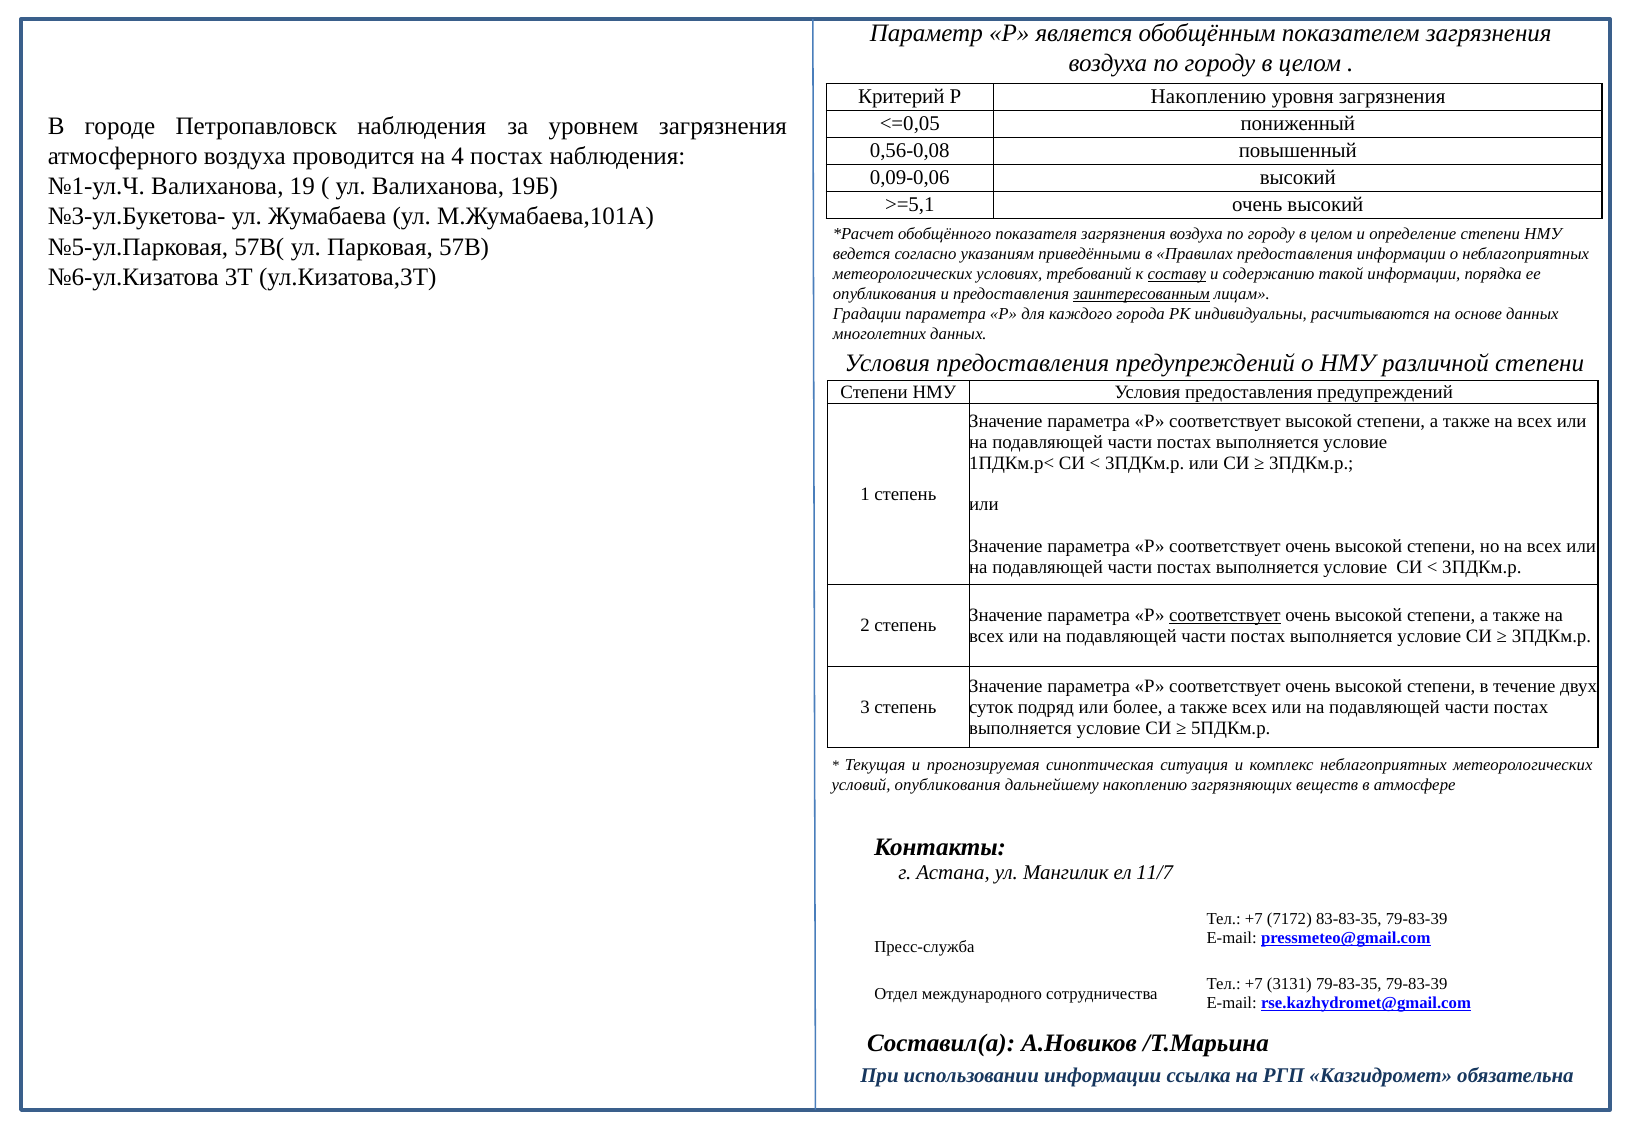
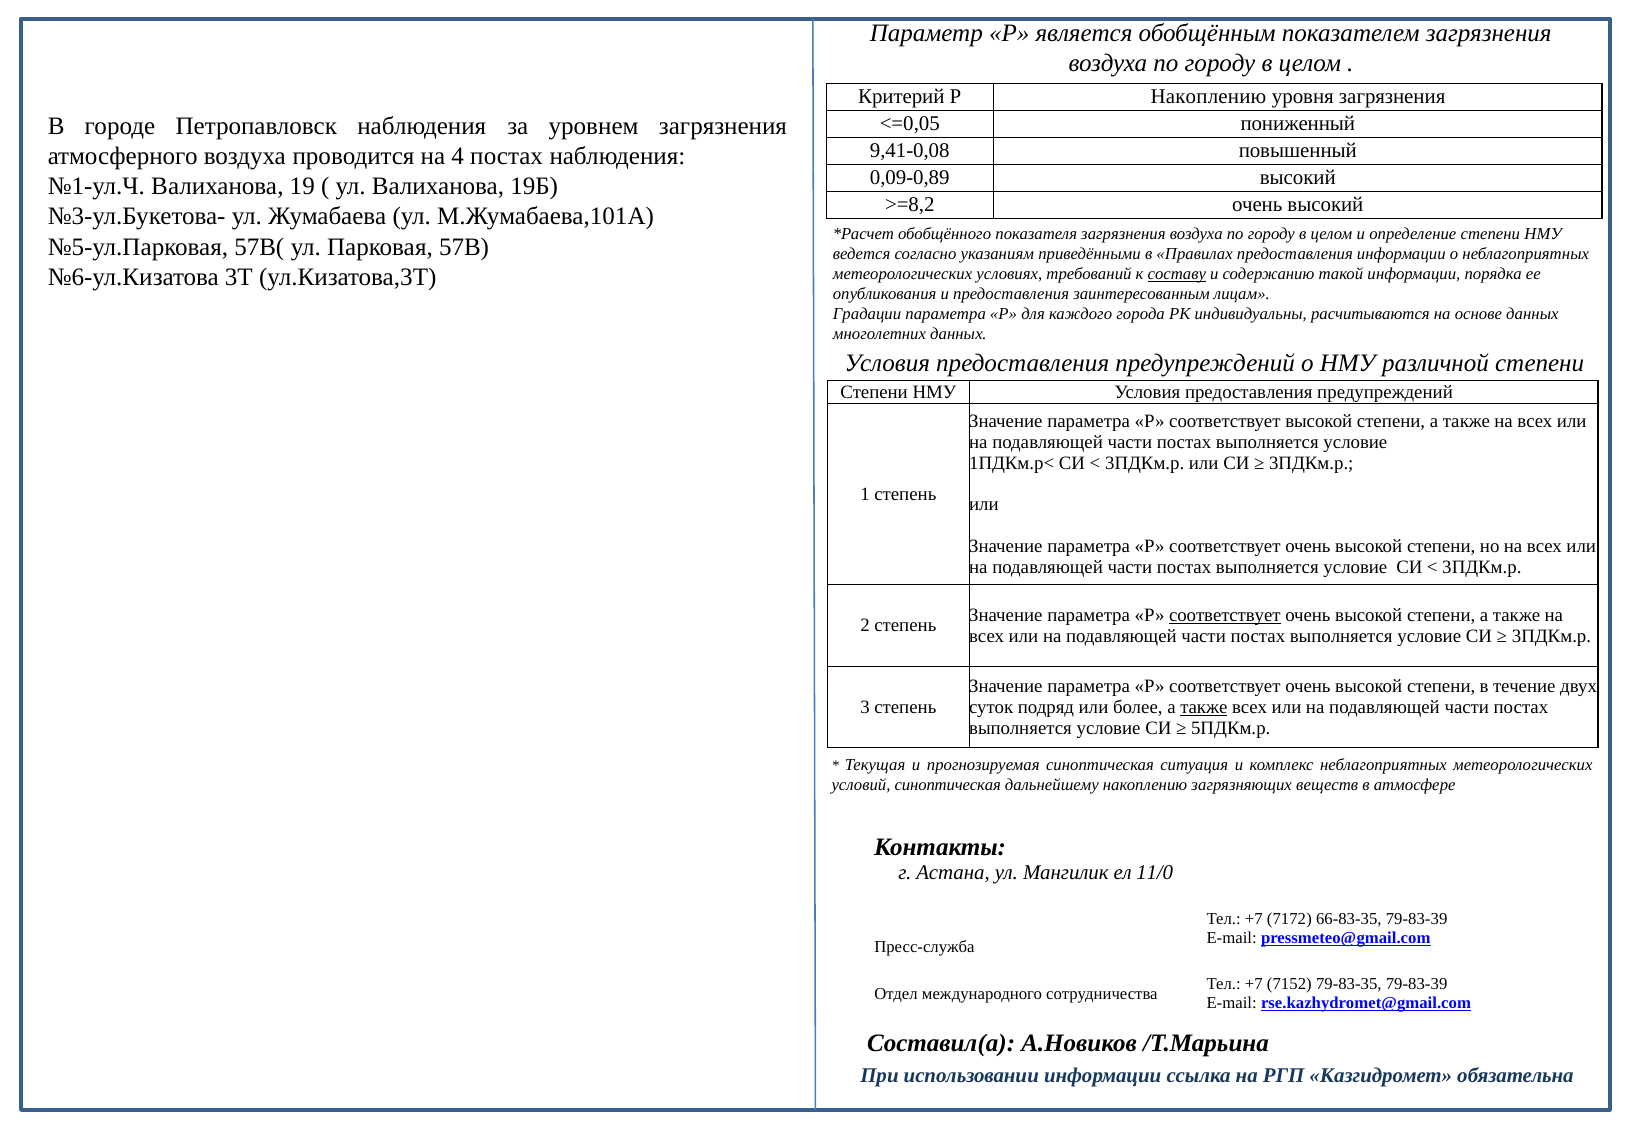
0,56-0,08: 0,56-0,08 -> 9,41-0,08 (910, 151)
0,09-0,06: 0,09-0,06 -> 0,09-0,89 (910, 178)
>=5,1: >=5,1 -> >=8,2 (910, 205)
заинтересованным underline: present -> none (1142, 294)
также underline: none -> present (1204, 707)
условий опубликования: опубликования -> синоптическая (948, 785)
11/7: 11/7 -> 11/0 (1155, 873)
83-83-35: 83-83-35 -> 66-83-35 (1349, 919)
3131: 3131 -> 7152 (1289, 984)
